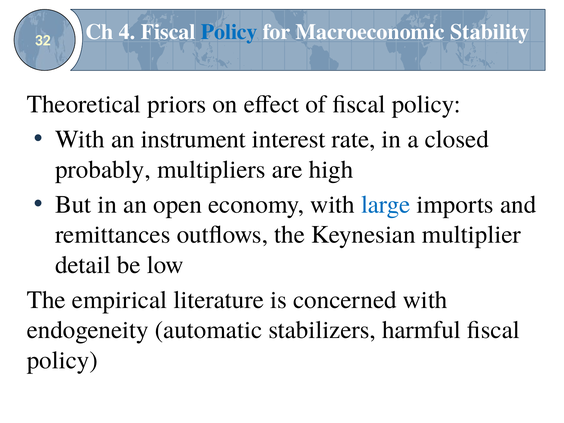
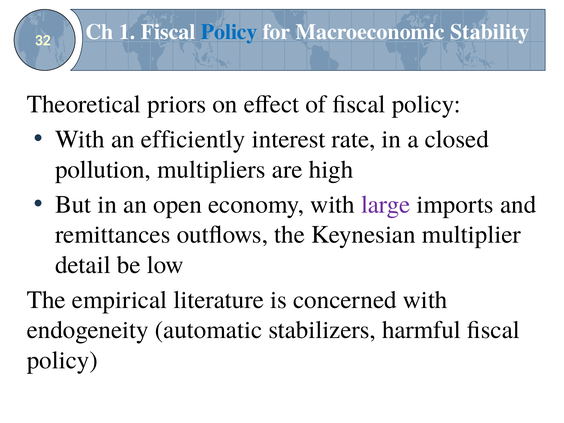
4: 4 -> 1 (127, 32)
instrument: instrument -> efficiently (193, 139)
probably: probably -> pollution (103, 169)
large colour: blue -> purple (386, 205)
